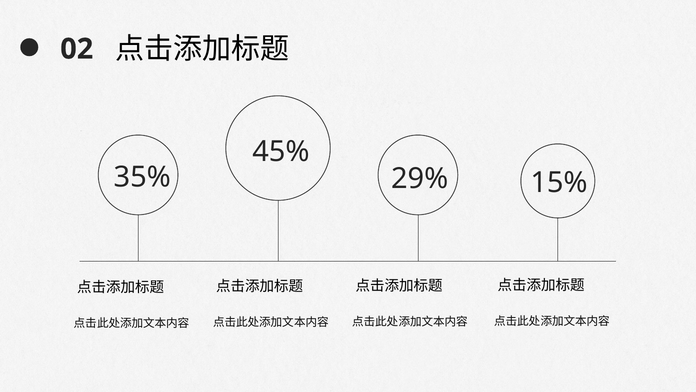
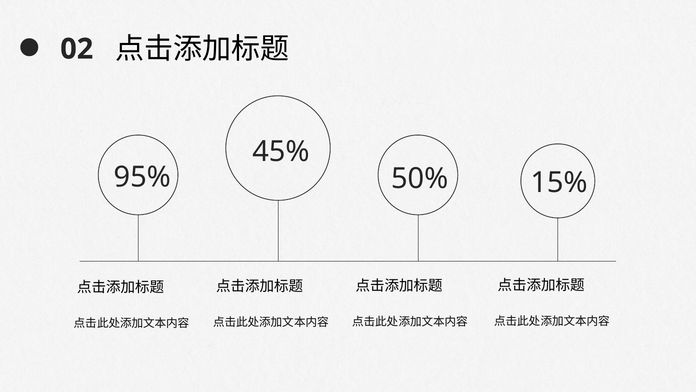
35%: 35% -> 95% (142, 177)
29%: 29% -> 50% (420, 179)
